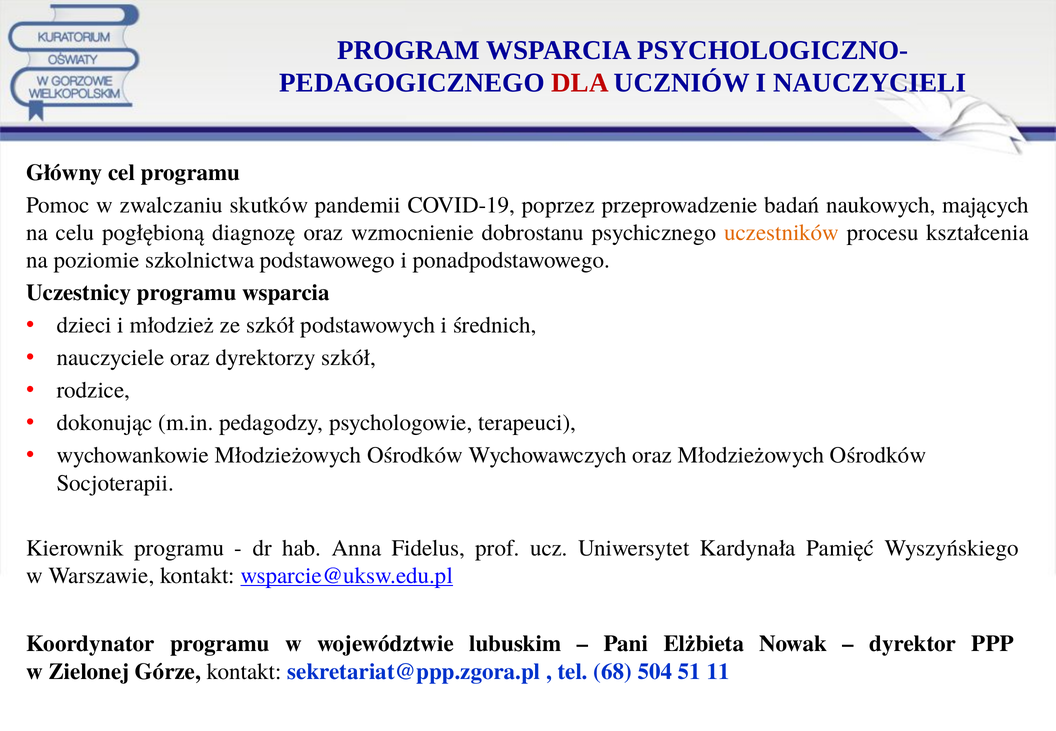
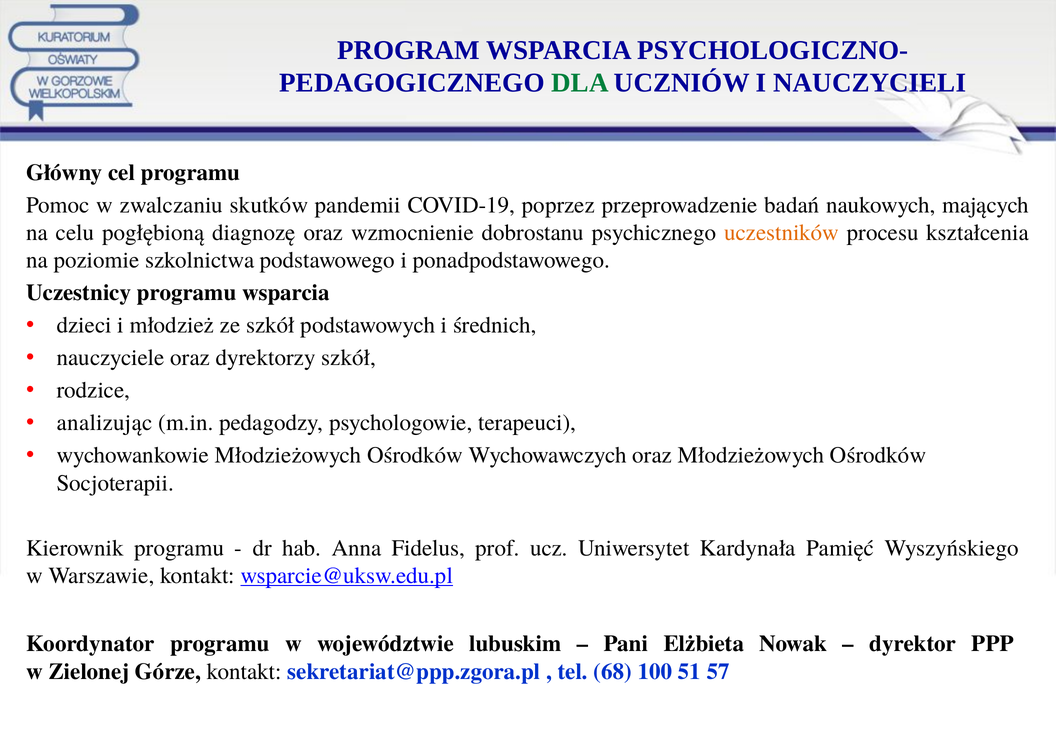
DLA colour: red -> green (580, 83)
dokonując: dokonując -> analizując (105, 423)
504: 504 -> 100 (655, 672)
11: 11 -> 57 (718, 672)
